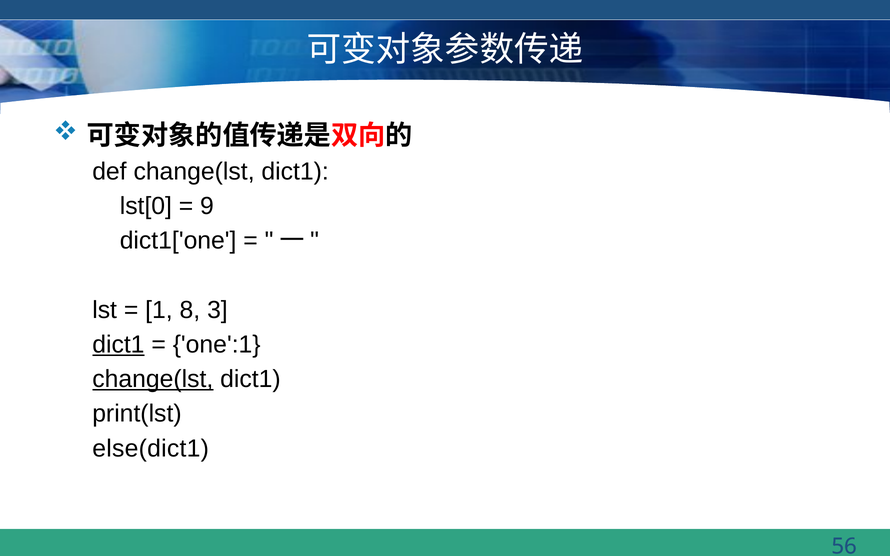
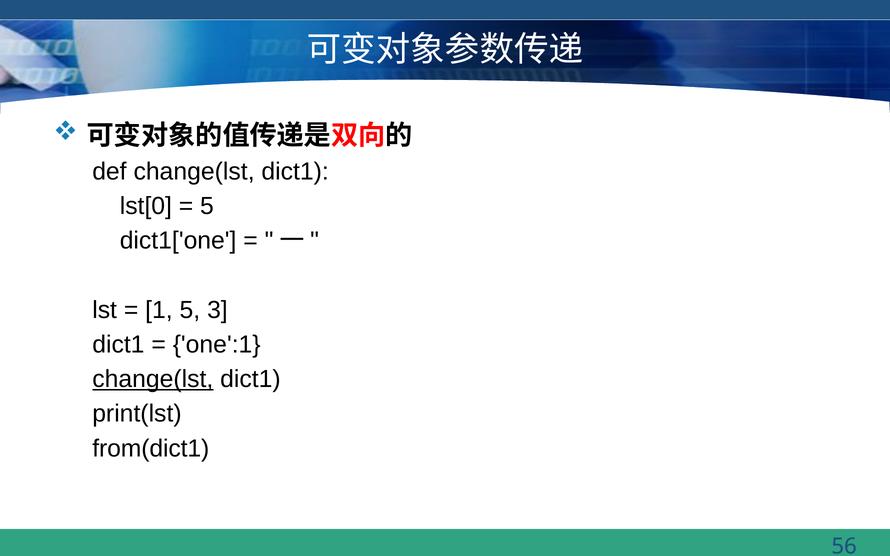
9: 9 -> 5 (207, 206)
1 8: 8 -> 5 (190, 310)
dict1 underline: present -> none (118, 345)
else(dict1: else(dict1 -> from(dict1 (151, 449)
